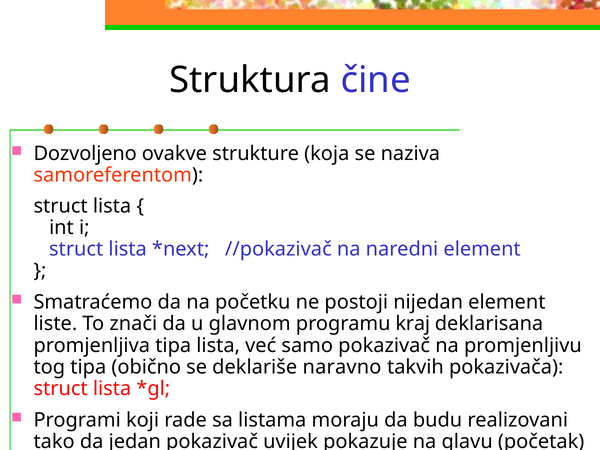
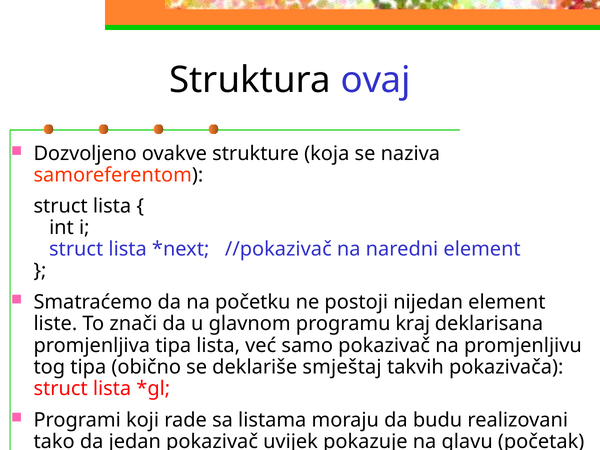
čine: čine -> ovaj (376, 80)
naravno: naravno -> smještaj (342, 367)
